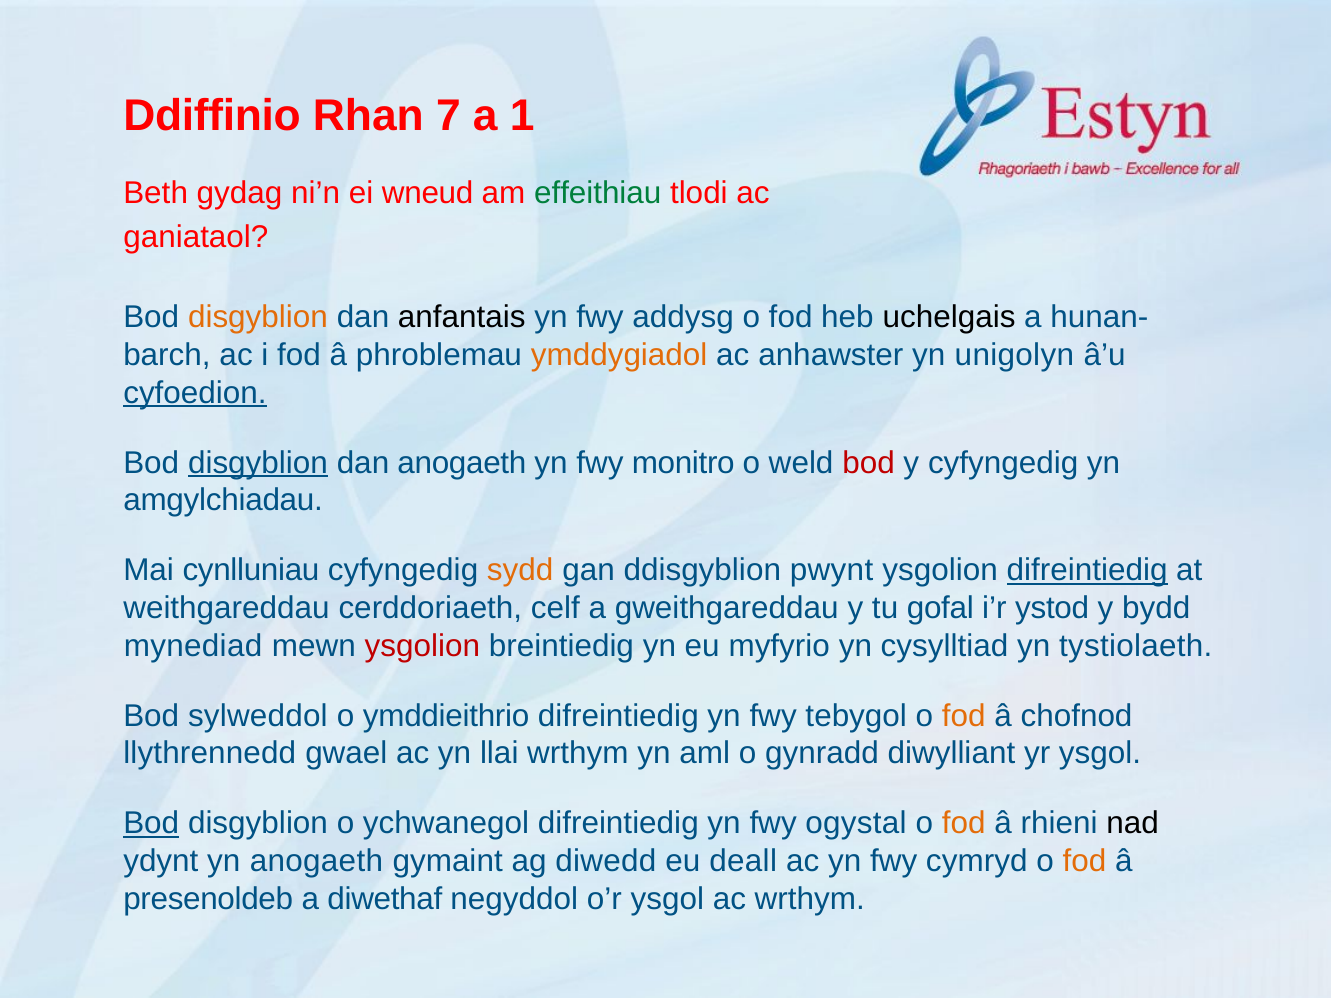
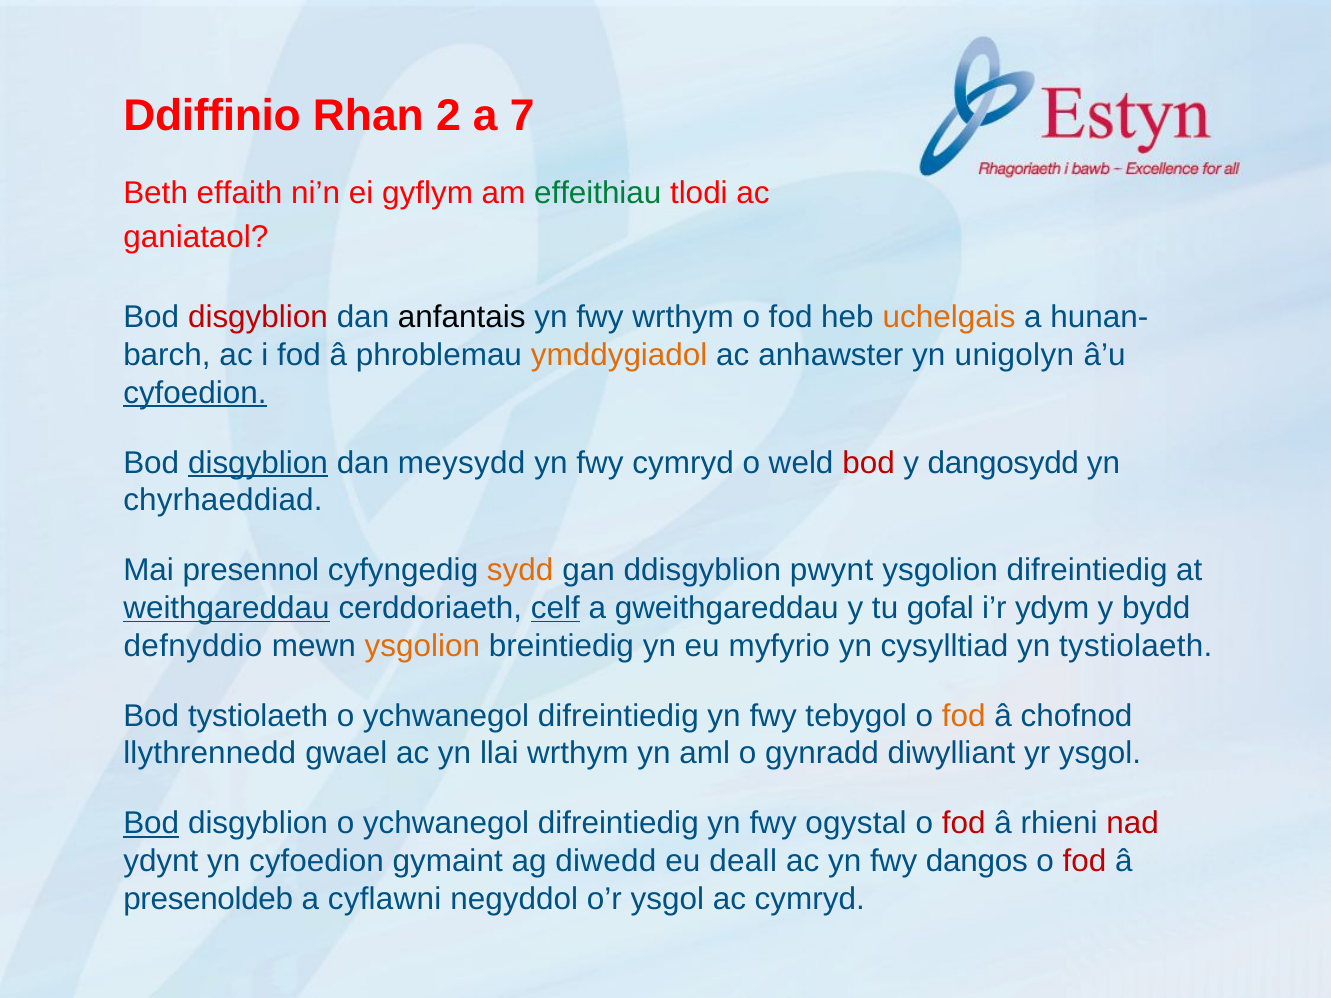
7: 7 -> 2 (448, 116)
1: 1 -> 7 (522, 116)
gydag: gydag -> effaith (239, 193)
wneud: wneud -> gyflym (428, 193)
disgyblion colour: orange -> red (258, 317)
fwy addysg: addysg -> wrthym (683, 317)
uchelgais colour: black -> orange (949, 317)
dan anogaeth: anogaeth -> meysydd (462, 463)
fwy monitro: monitro -> cymryd (683, 463)
y cyfyngedig: cyfyngedig -> dangosydd (1003, 463)
amgylchiadau: amgylchiadau -> chyrhaeddiad (223, 500)
cynlluniau: cynlluniau -> presennol (251, 570)
difreintiedig underline: present -> none (1087, 570)
weithgareddau underline: none -> present (226, 608)
celf underline: none -> present (555, 608)
ystod: ystod -> ydym (1052, 608)
mynediad: mynediad -> defnyddio (193, 646)
ysgolion colour: red -> orange (422, 646)
Bod sylweddol: sylweddol -> tystiolaeth (258, 716)
ymddieithrio: ymddieithrio -> ychwanegol (446, 716)
fod colour: orange -> red (964, 824)
nad colour: black -> red (1133, 824)
yn anogaeth: anogaeth -> cyfoedion (317, 861)
cymryd: cymryd -> dangos (977, 861)
fod colour: orange -> red (1084, 861)
diwethaf: diwethaf -> cyflawni (385, 899)
ac wrthym: wrthym -> cymryd (810, 899)
